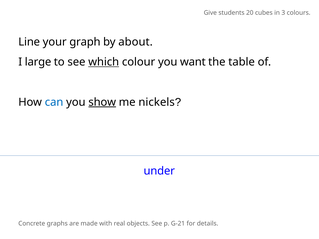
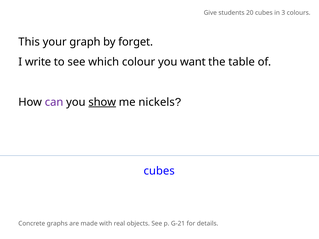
Line: Line -> This (29, 42)
about: about -> forget (136, 42)
large: large -> write (38, 62)
which underline: present -> none (104, 62)
can colour: blue -> purple (54, 102)
under: under -> cubes (159, 171)
